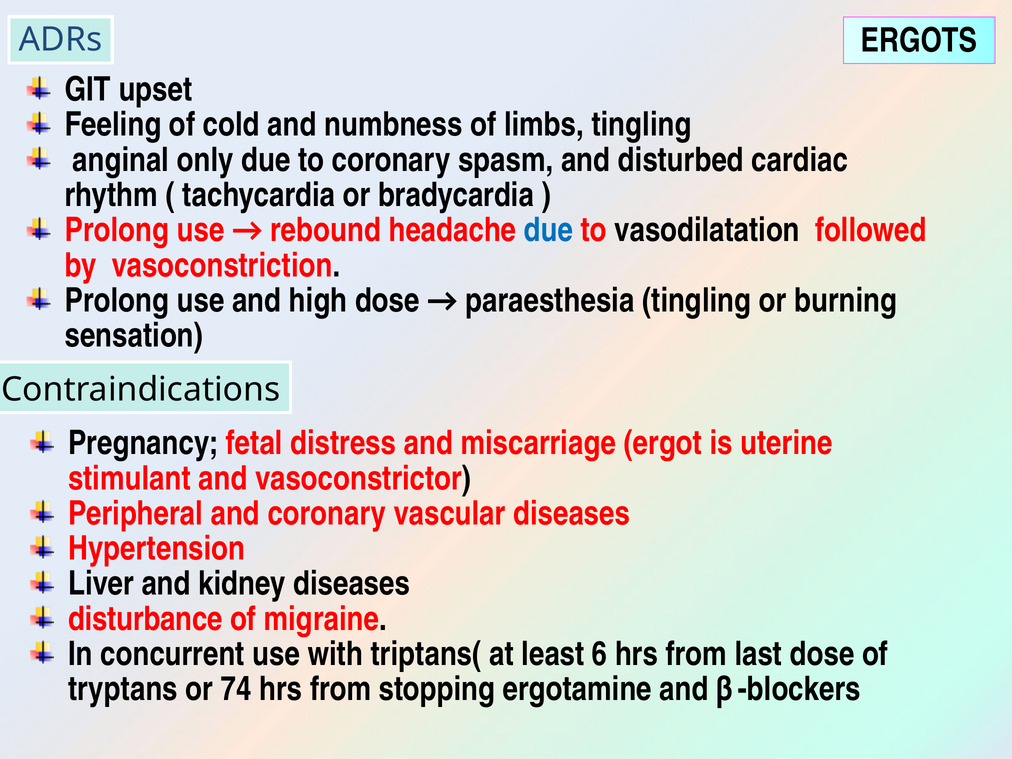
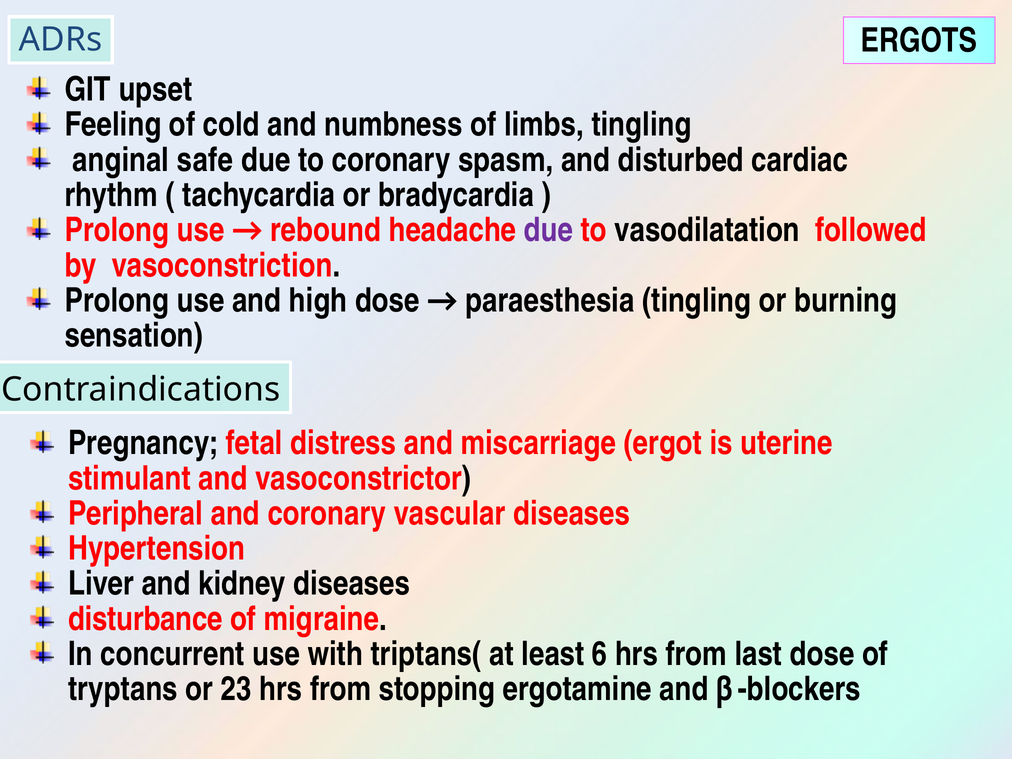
only: only -> safe (205, 160)
due colour: blue -> purple (549, 230)
74: 74 -> 23 (236, 689)
